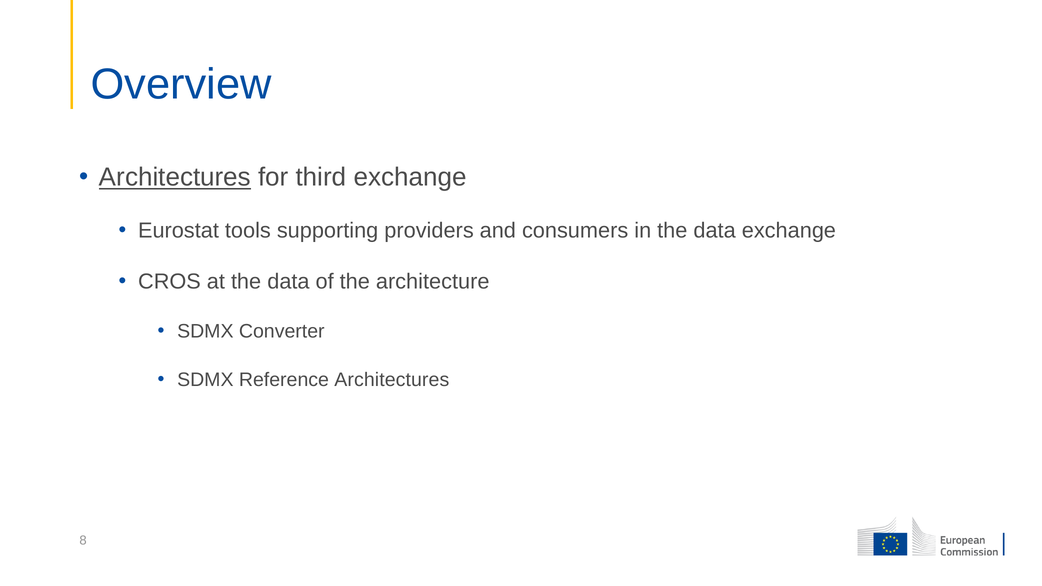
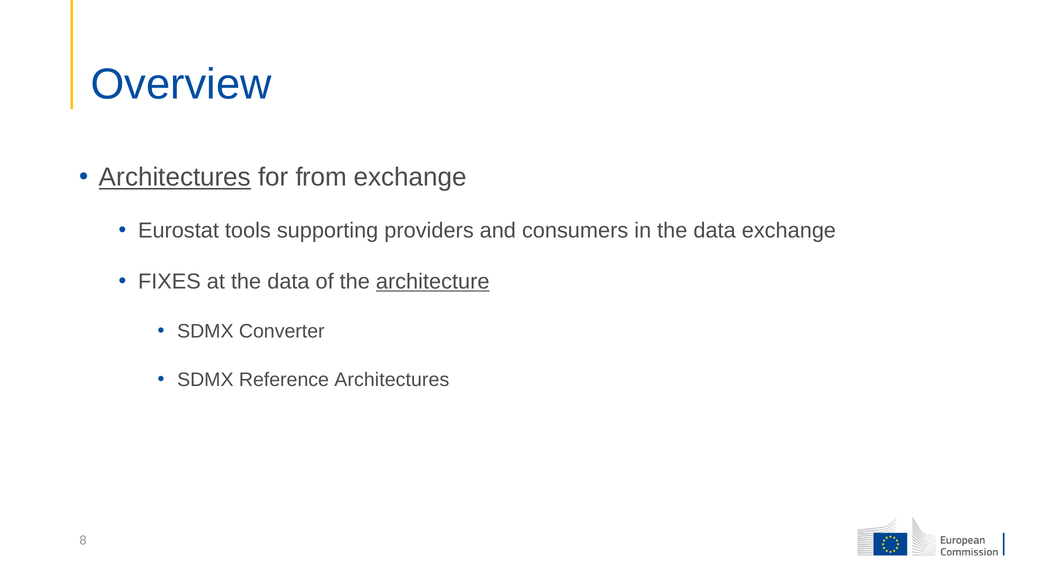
third: third -> from (321, 177)
CROS: CROS -> FIXES (169, 282)
architecture underline: none -> present (433, 282)
